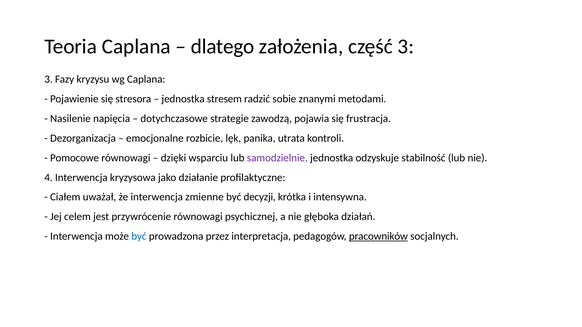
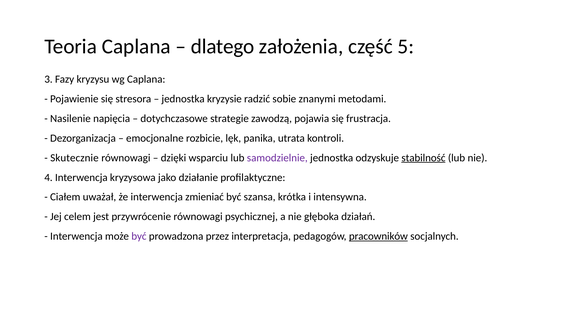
część 3: 3 -> 5 (406, 47)
stresem: stresem -> kryzysie (224, 99)
Pomocowe: Pomocowe -> Skutecznie (74, 158)
stabilność underline: none -> present (423, 158)
zmienne: zmienne -> zmieniać (205, 197)
decyzji: decyzji -> szansa (260, 197)
być colour: blue -> purple (139, 237)
